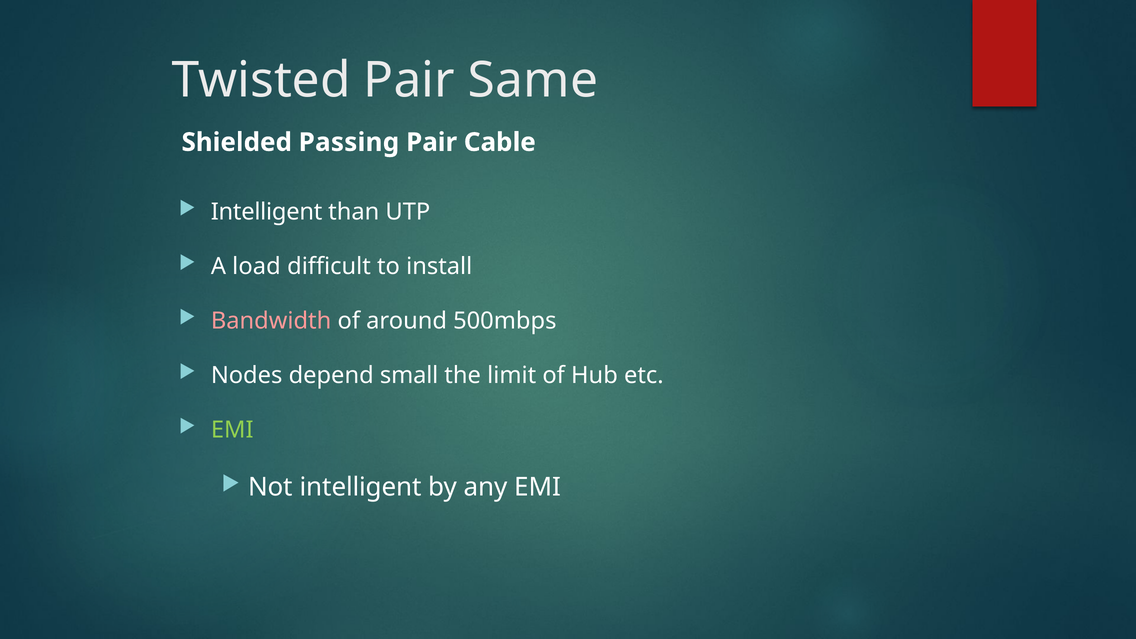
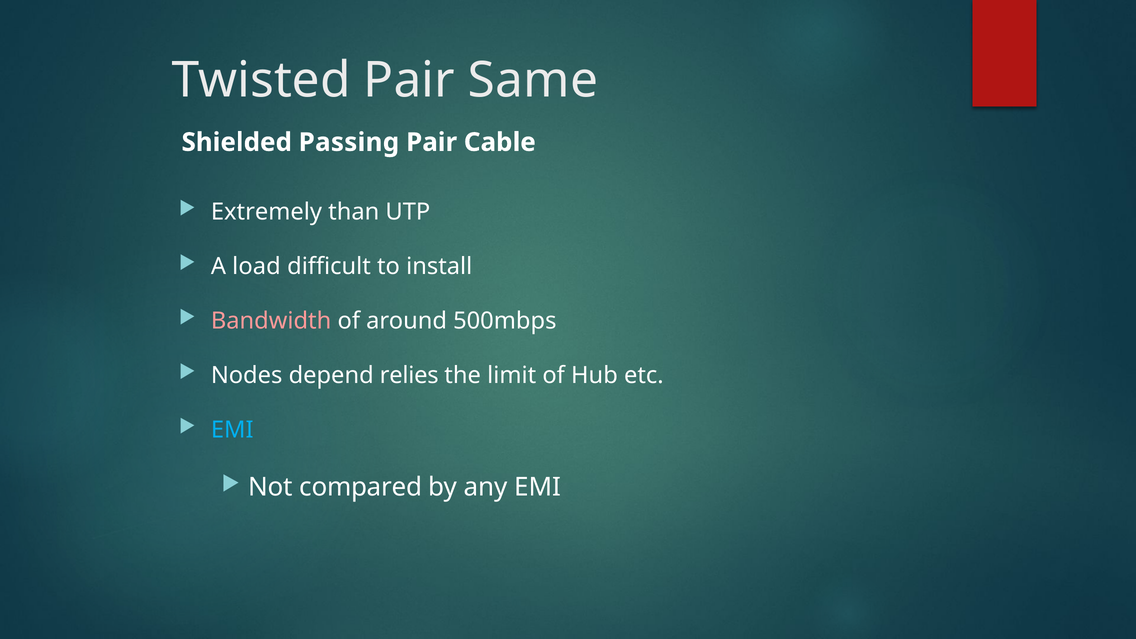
Intelligent: Intelligent -> Extremely (266, 212)
small: small -> relies (409, 375)
EMI colour: light green -> light blue (232, 430)
Not intelligent: intelligent -> compared (361, 487)
